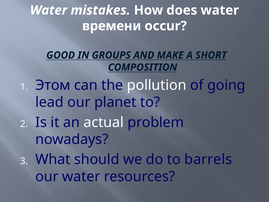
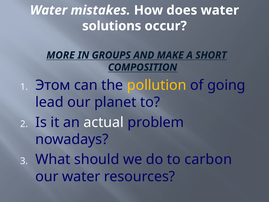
времени: времени -> solutions (112, 26)
GOOD: GOOD -> MORE (61, 55)
pollution colour: white -> yellow (157, 85)
barrels: barrels -> carbon (208, 159)
